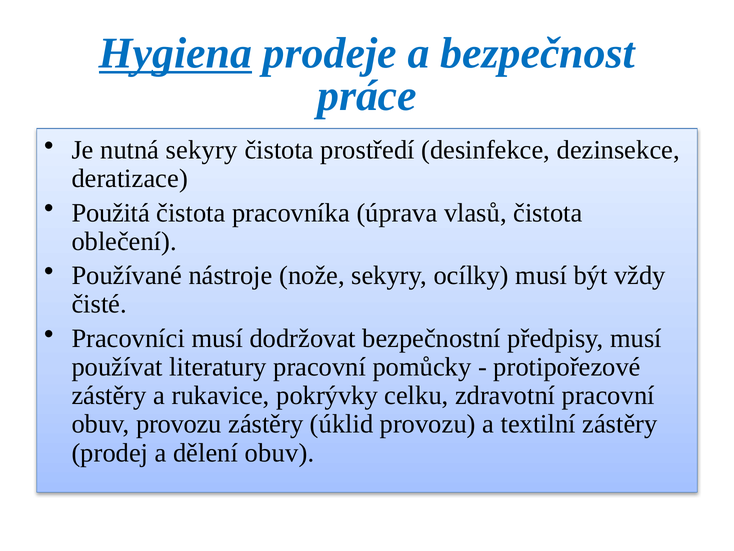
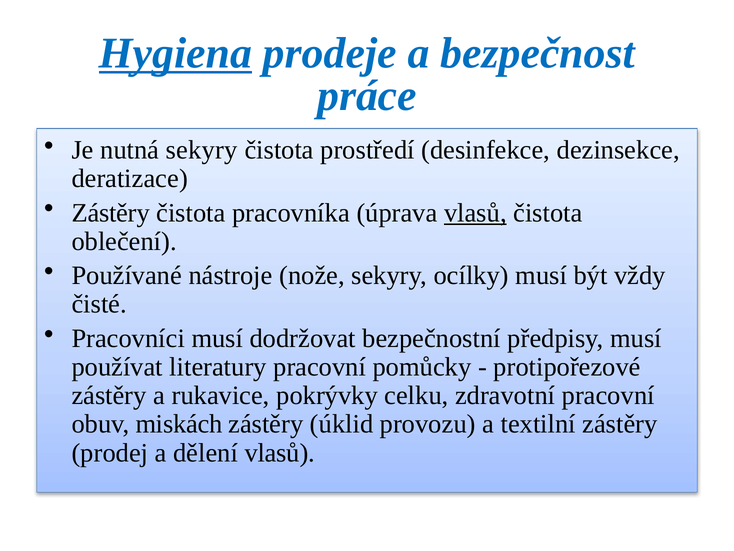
Použitá: Použitá -> Zástěry (111, 213)
vlasů underline: none -> present (475, 213)
obuv provozu: provozu -> miskách (179, 424)
dělení obuv: obuv -> vlasů (280, 452)
